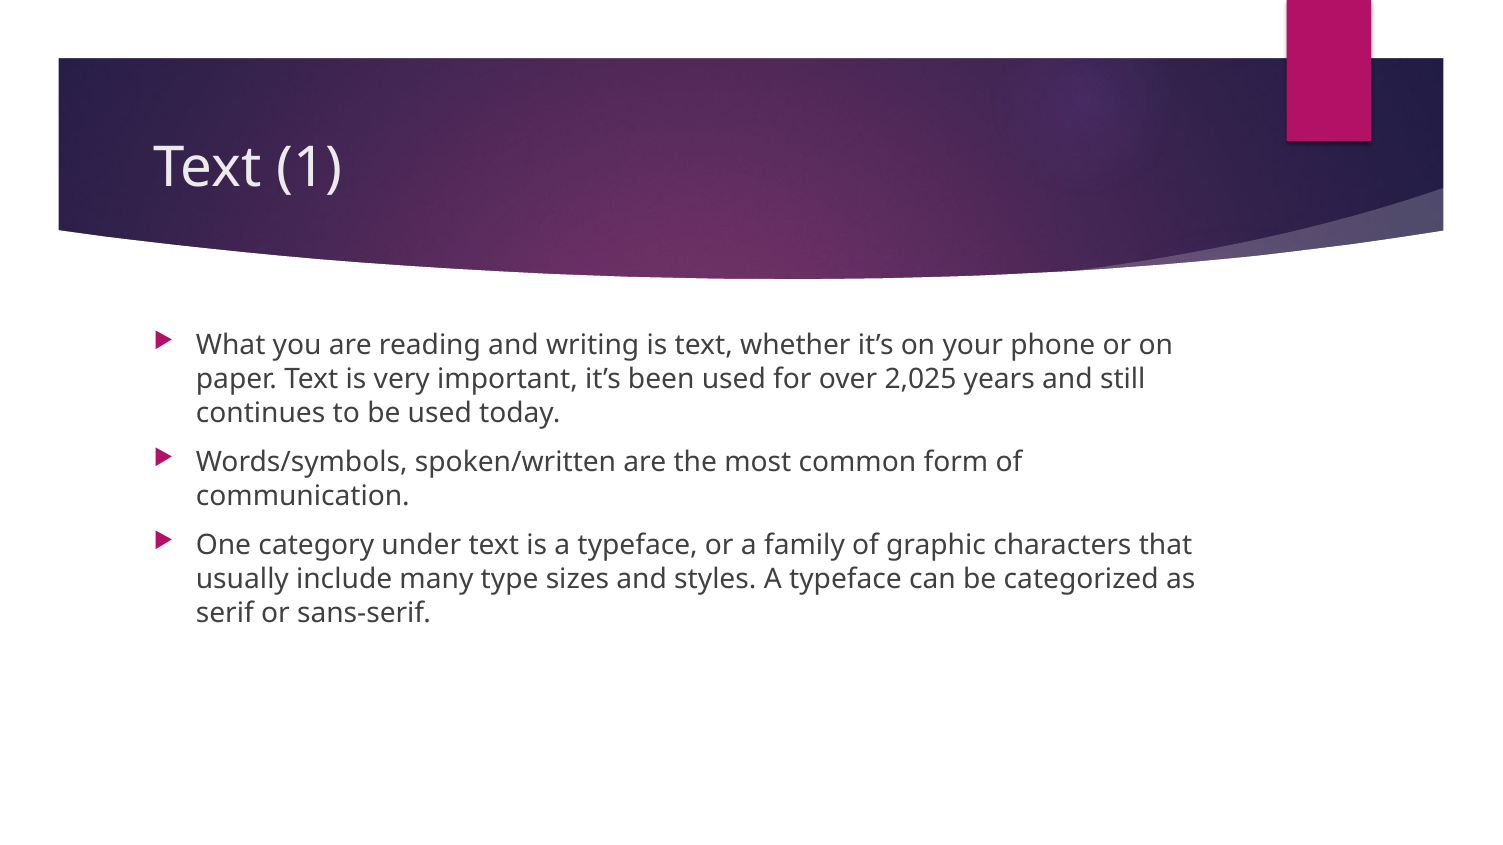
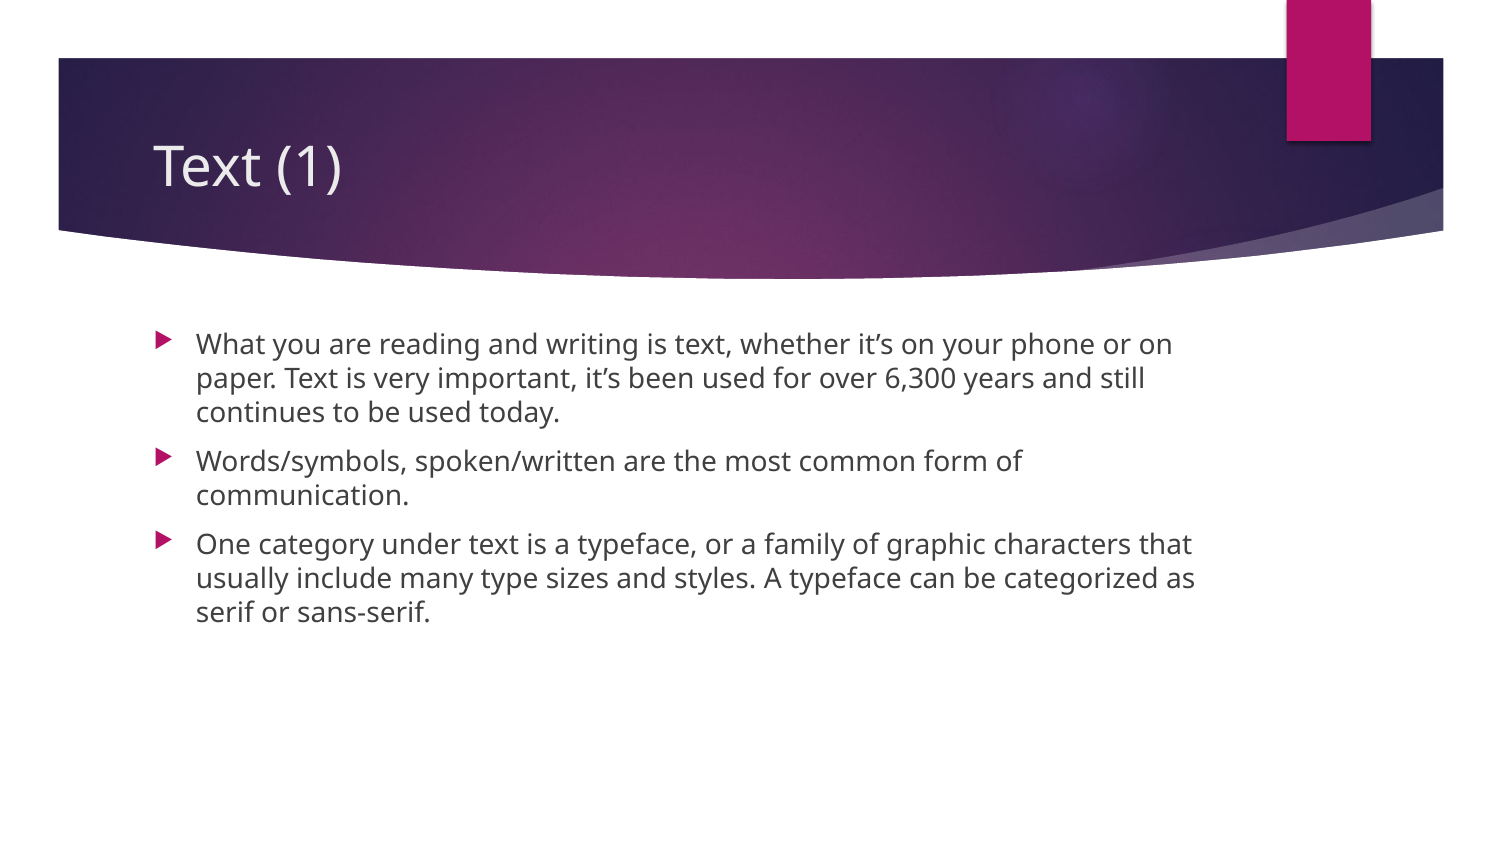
2,025: 2,025 -> 6,300 (920, 379)
